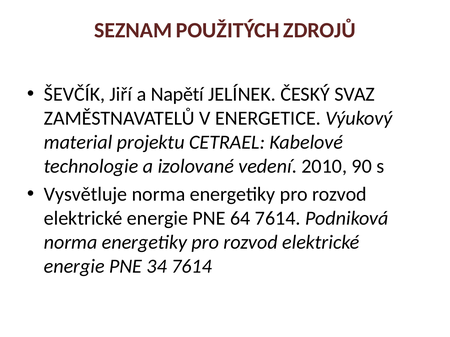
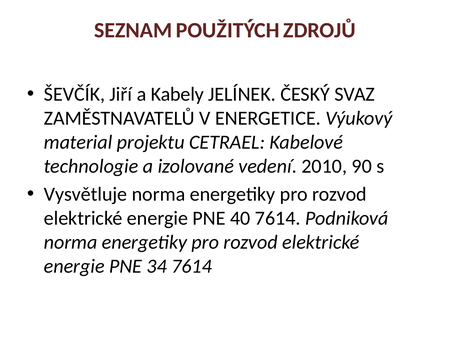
Napětí: Napětí -> Kabely (177, 94)
64: 64 -> 40 (240, 219)
